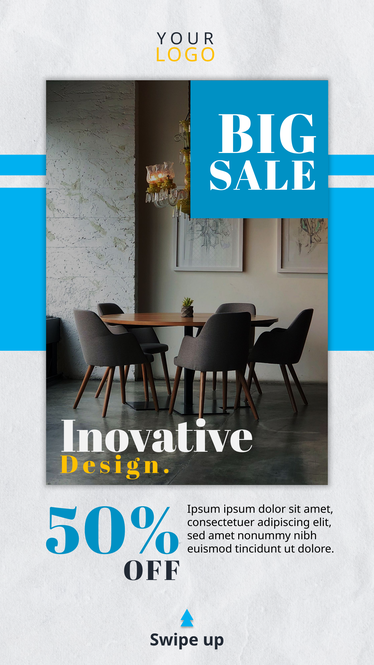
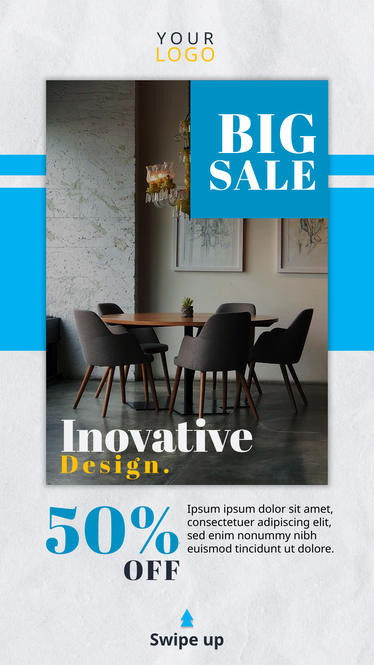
sed amet: amet -> enim (221, 536)
